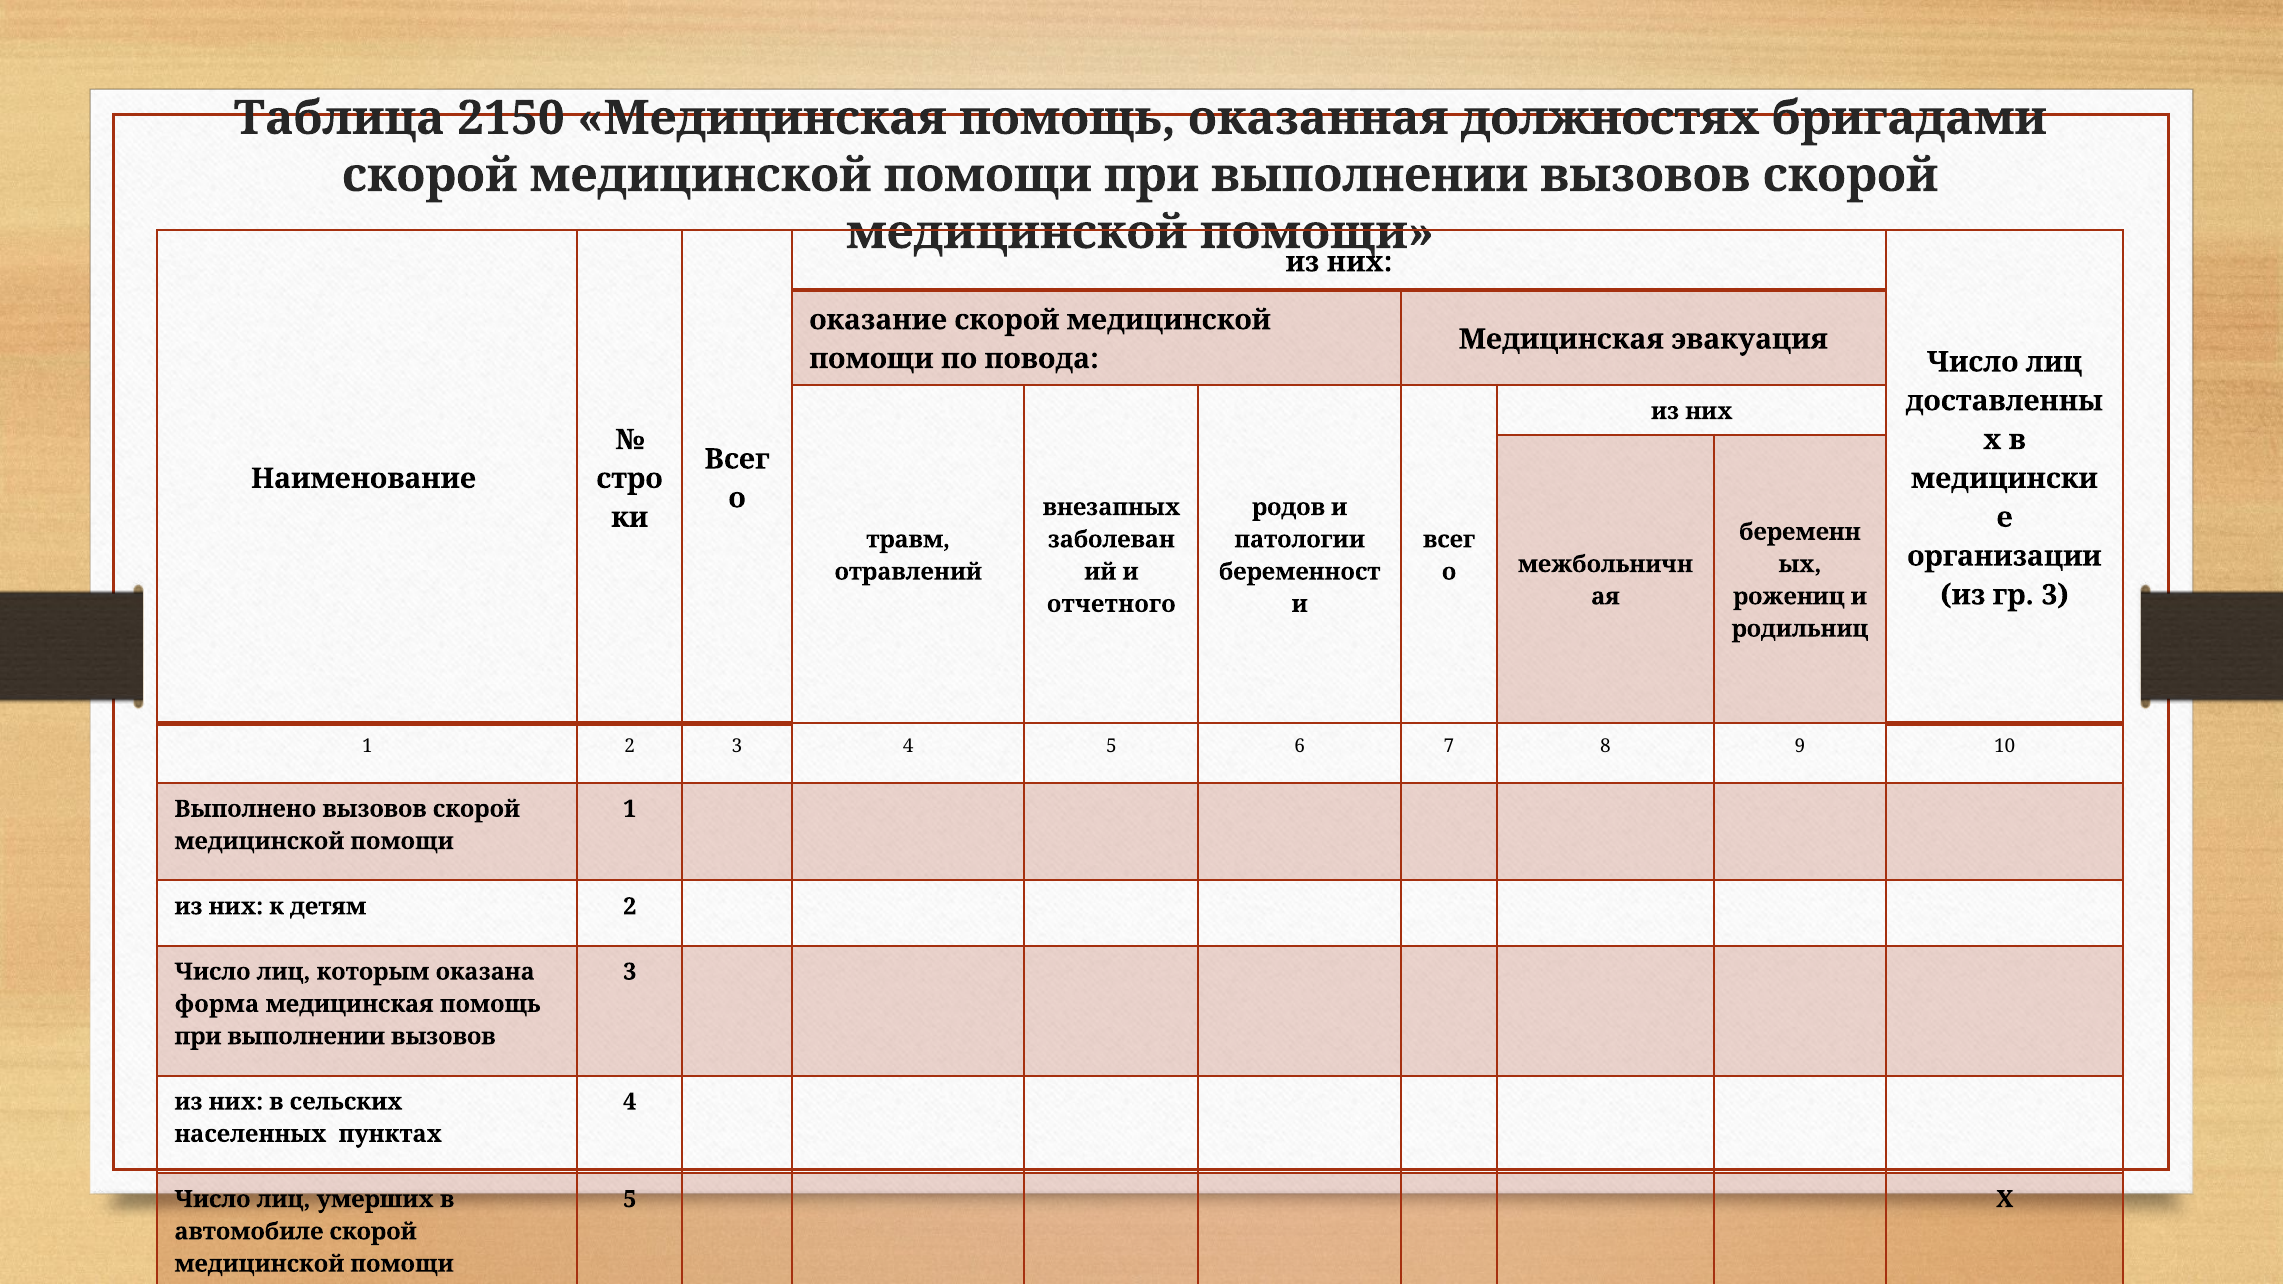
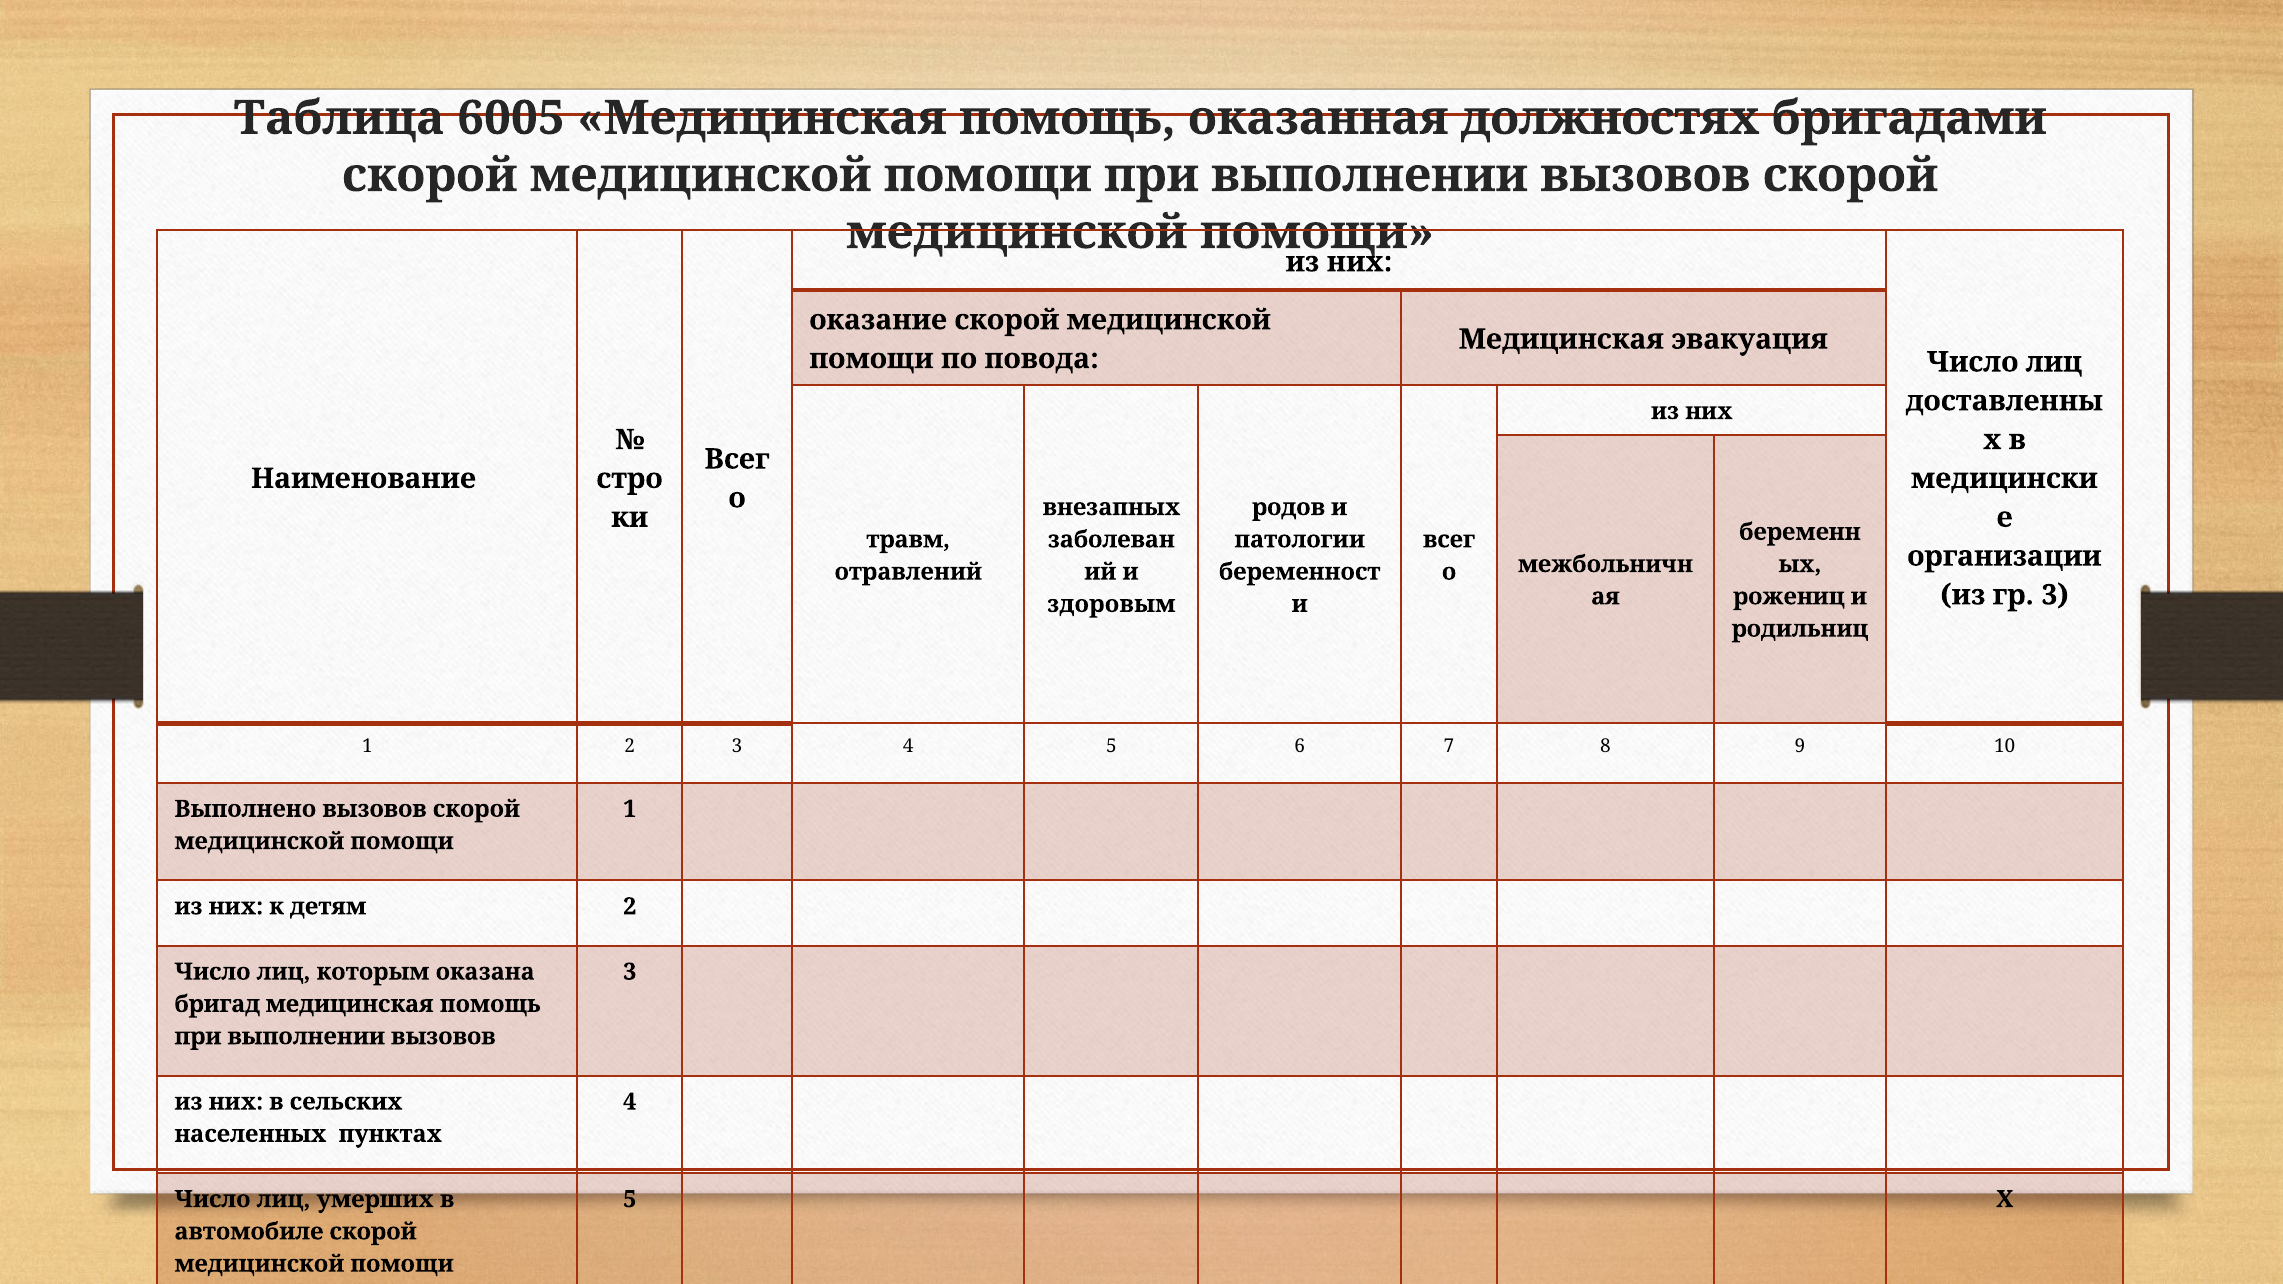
2150: 2150 -> 6005 (511, 118)
отчетного: отчетного -> здоровым (1111, 604)
форма: форма -> бригад (217, 1004)
